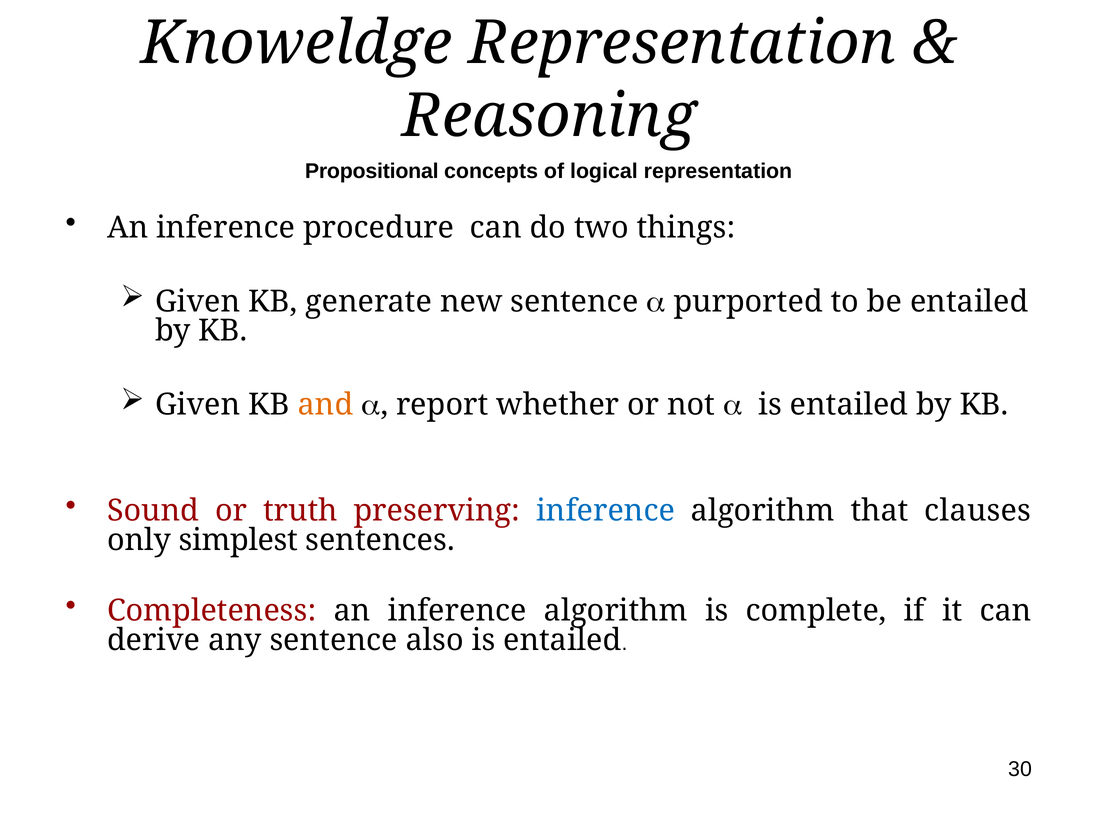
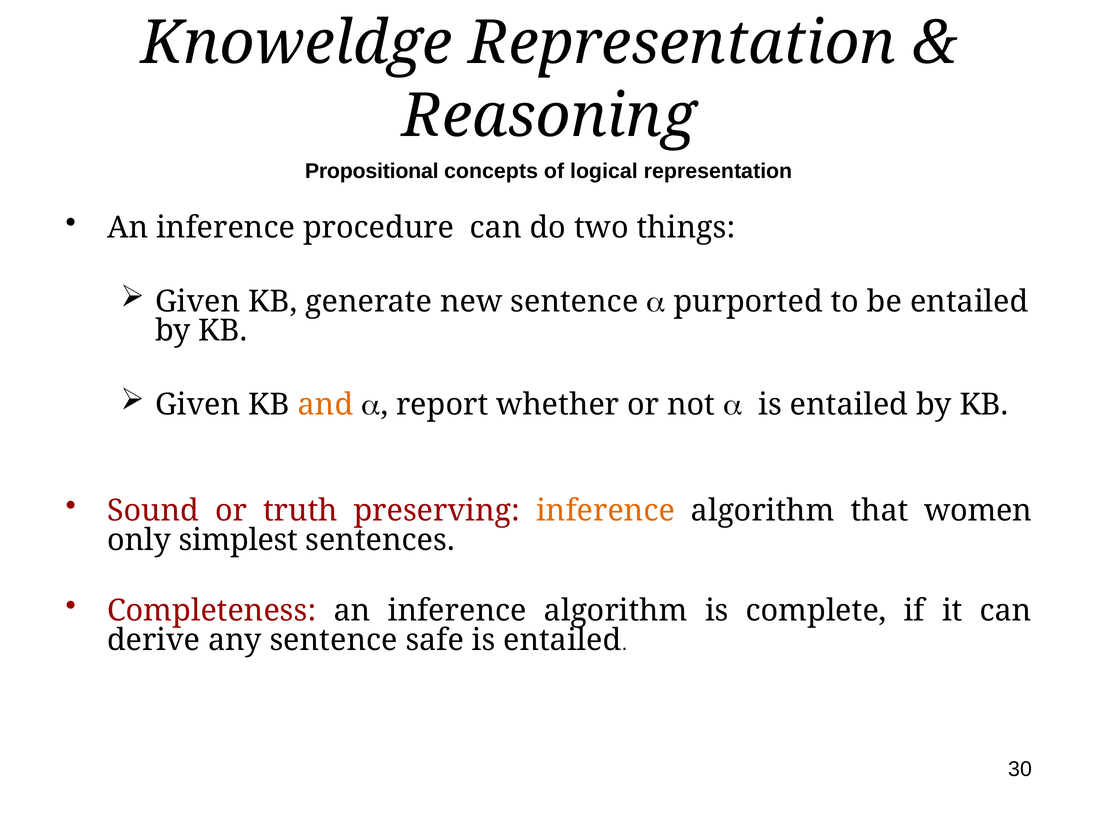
inference colour: blue -> orange (606, 511)
clauses: clauses -> women (978, 511)
also: also -> safe (435, 640)
